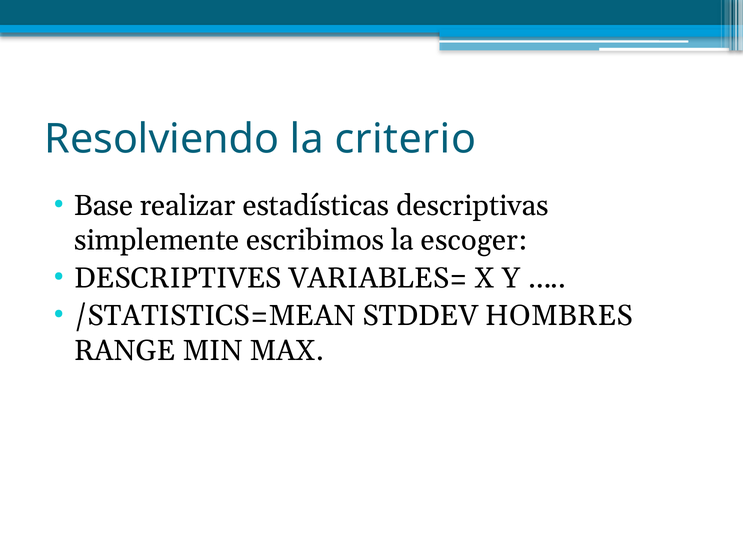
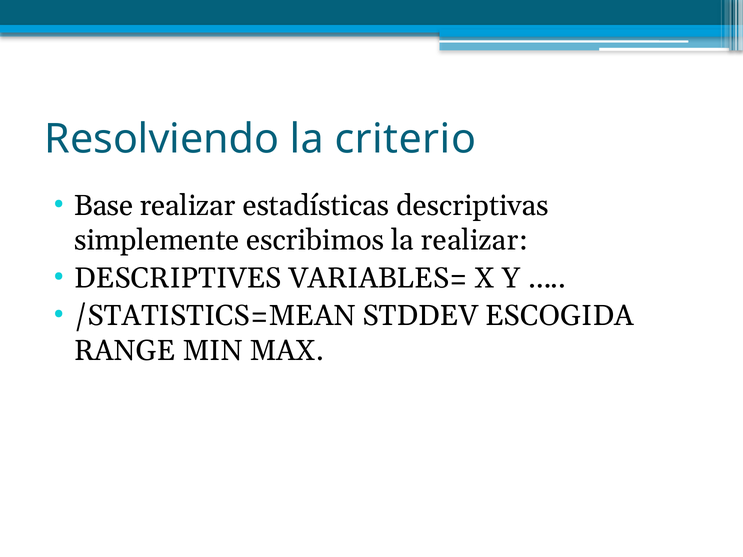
la escoger: escoger -> realizar (474, 240)
HOMBRES: HOMBRES -> ESCOGIDA (559, 316)
